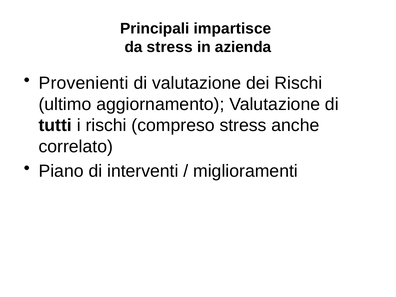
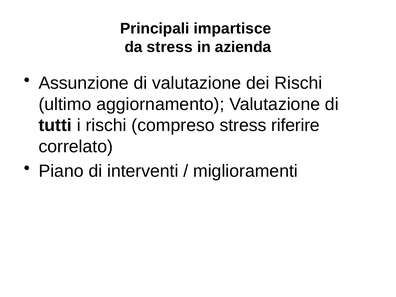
Provenienti: Provenienti -> Assunzione (84, 83)
anche: anche -> riferire (295, 125)
